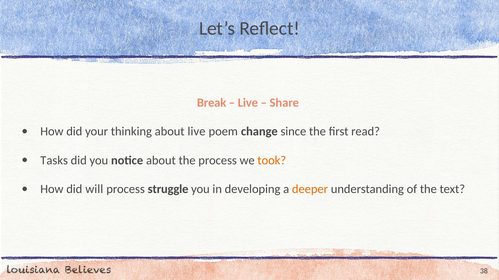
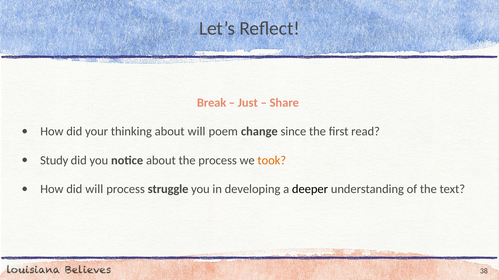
Live: Live -> Just (248, 103)
about live: live -> will (197, 132)
Tasks: Tasks -> Study (54, 161)
deeper colour: orange -> black (310, 190)
